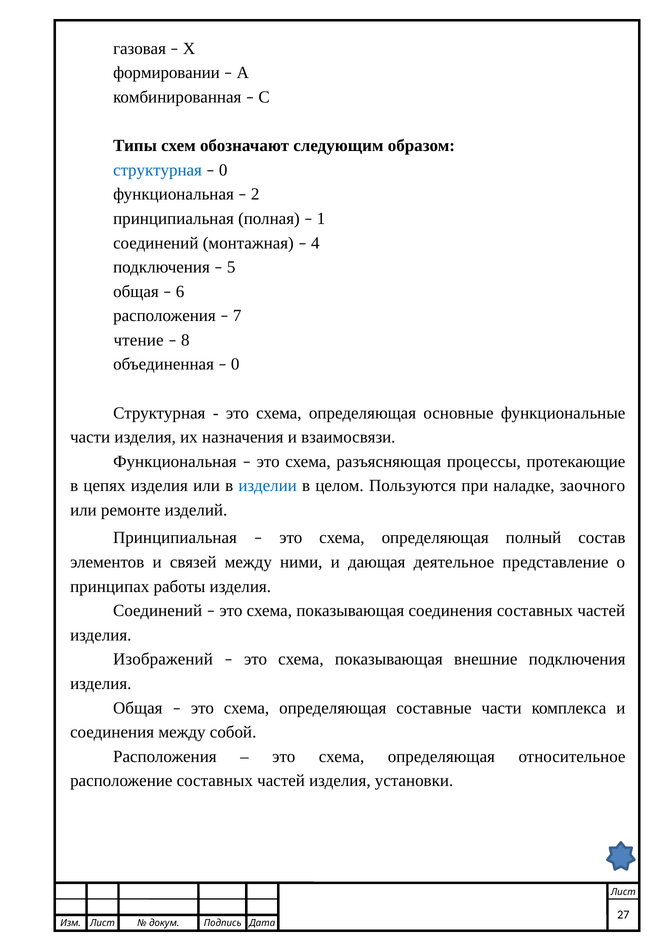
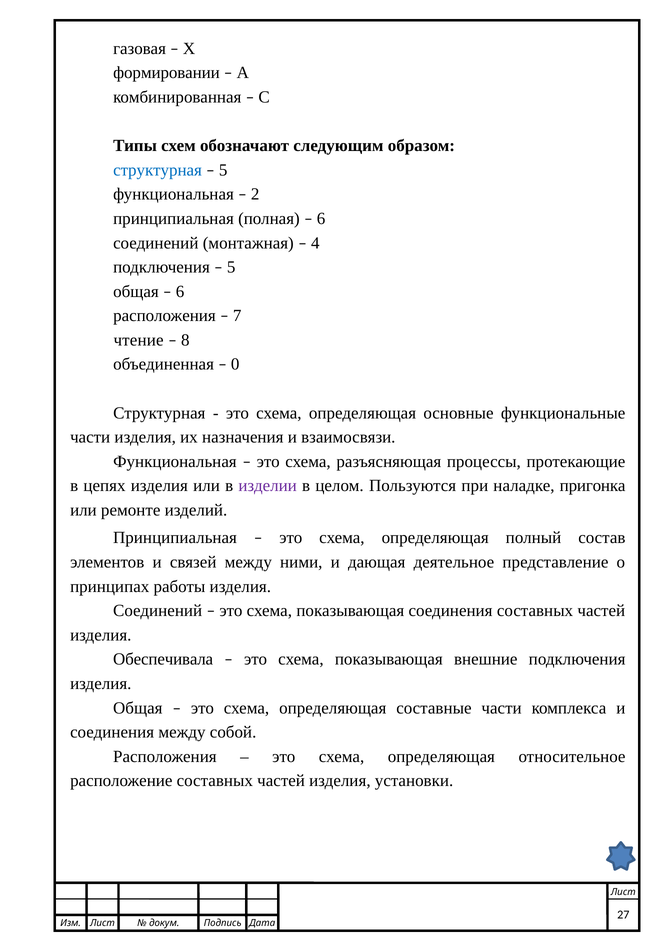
0: 0 -> 5 (223, 170)
1: 1 -> 6 (321, 218)
изделии colour: blue -> purple (268, 485)
заочного: заочного -> пригонка (593, 485)
Изображений: Изображений -> Обеспечивала (163, 659)
